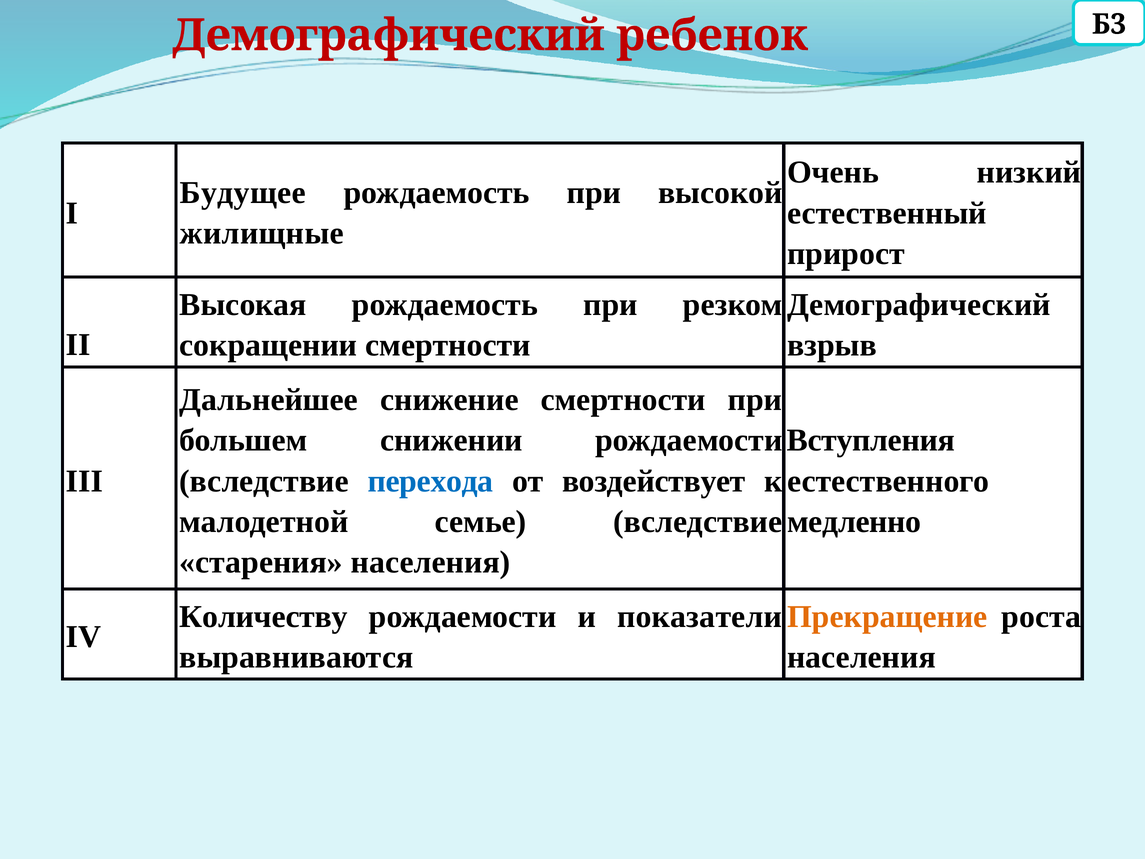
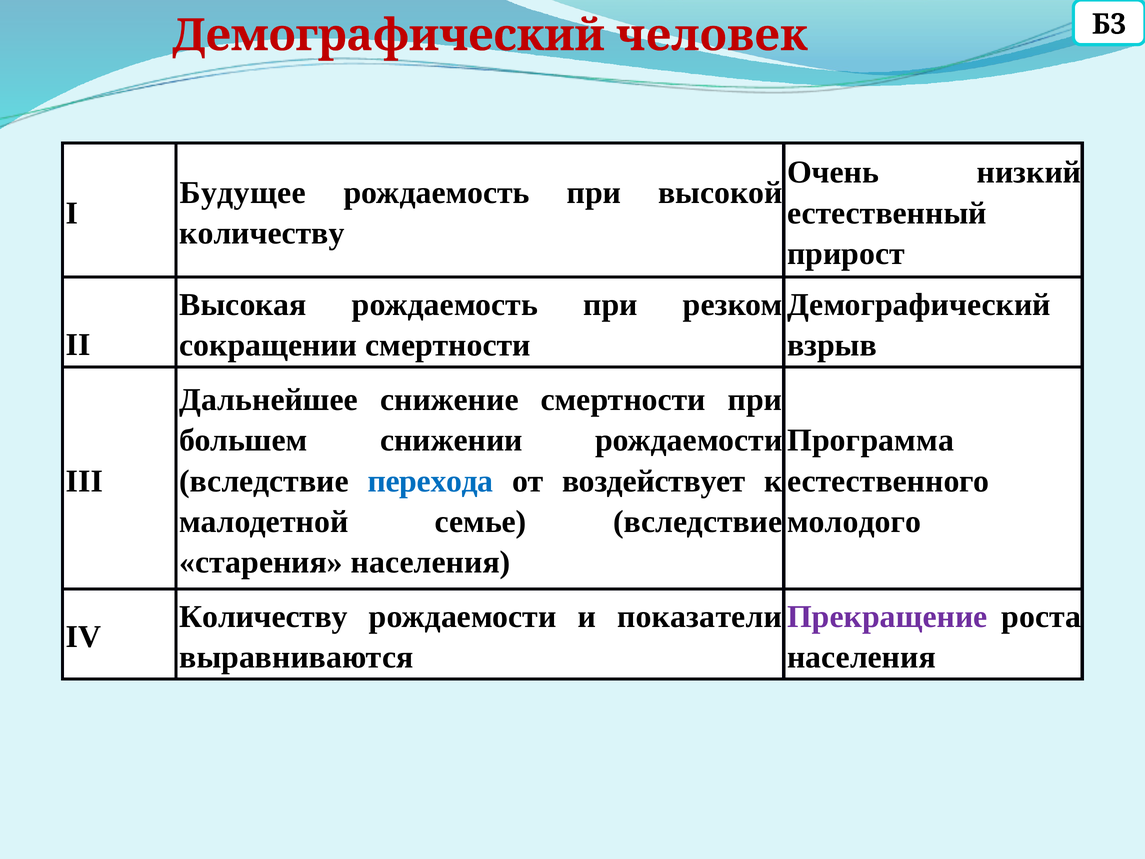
ребенок: ребенок -> человек (712, 35)
жилищные: жилищные -> количеству (262, 233)
Вступления: Вступления -> Программа (871, 440)
медленно: медленно -> молодого (854, 521)
Прекращение colour: orange -> purple (887, 616)
